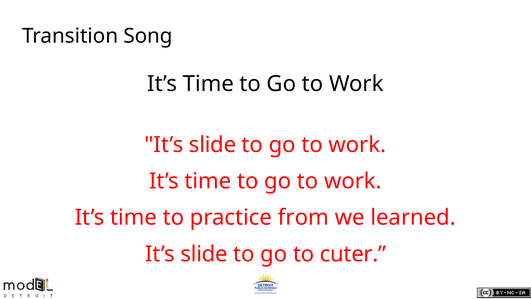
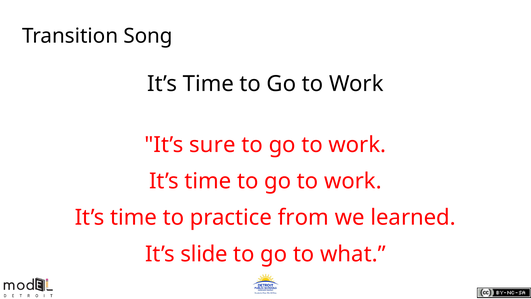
slide: slide -> sure (212, 145)
cuter: cuter -> what (353, 254)
